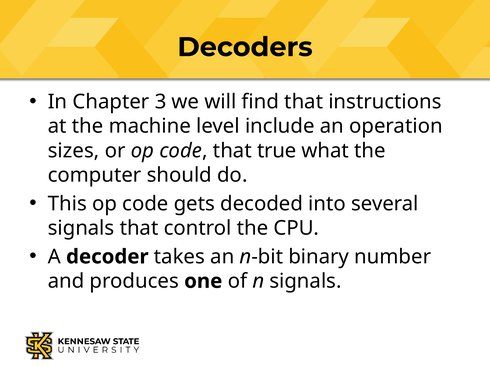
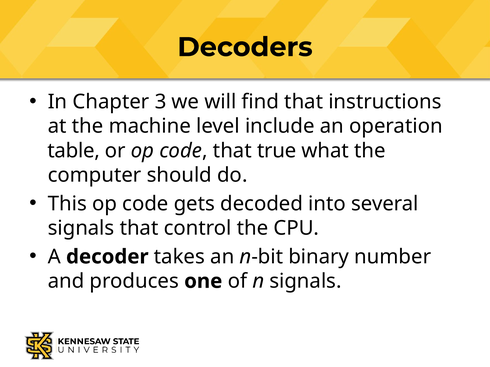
sizes: sizes -> table (74, 151)
